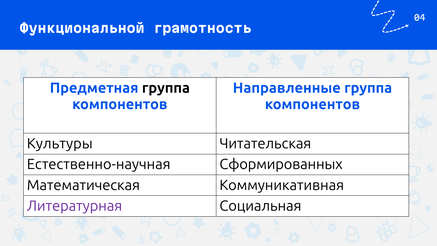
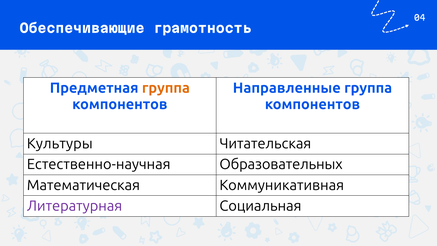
Функциональной: Функциональной -> Обеспечивающие (82, 29)
группа colour: black -> orange (166, 88)
Сформированных: Сформированных -> Образовательных (281, 164)
